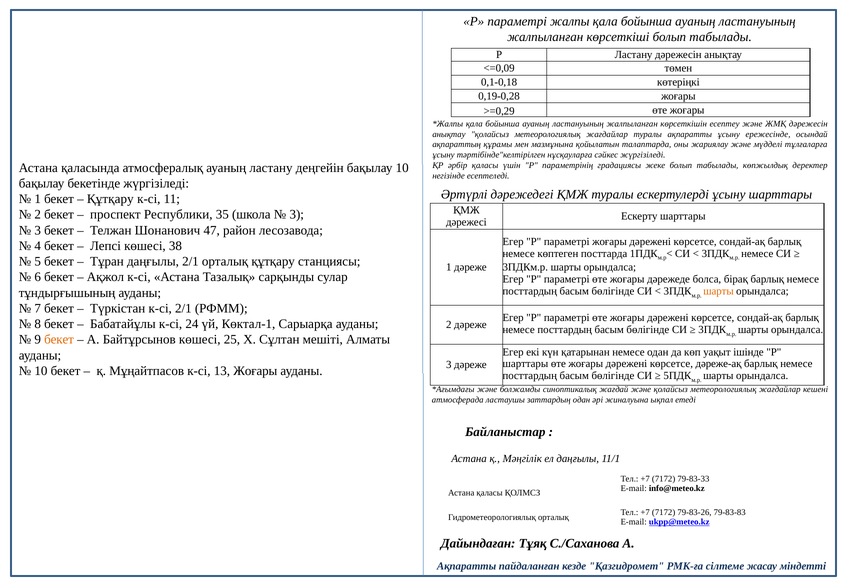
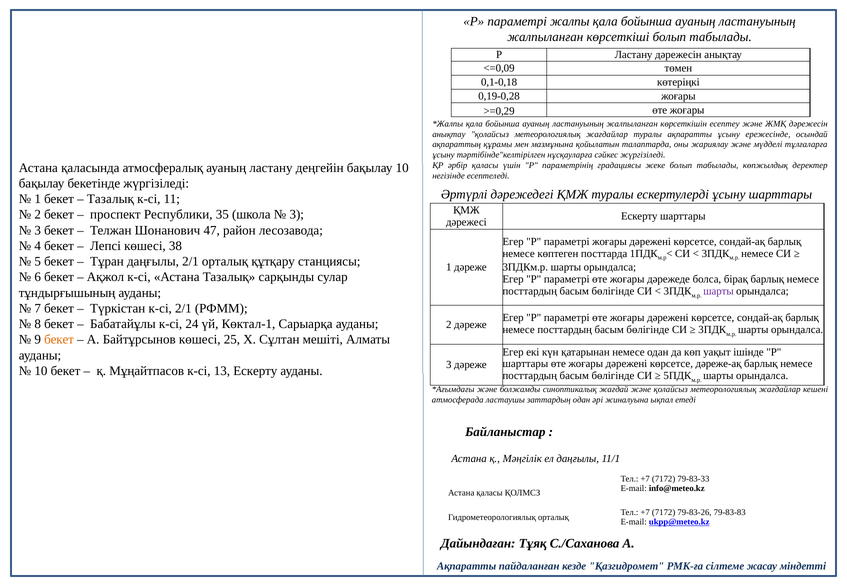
Құтқару: Құтқару -> Тазалық (110, 199)
шарты colour: orange -> purple (718, 291)
13 Жоғары: Жоғары -> Ескерту (255, 371)
